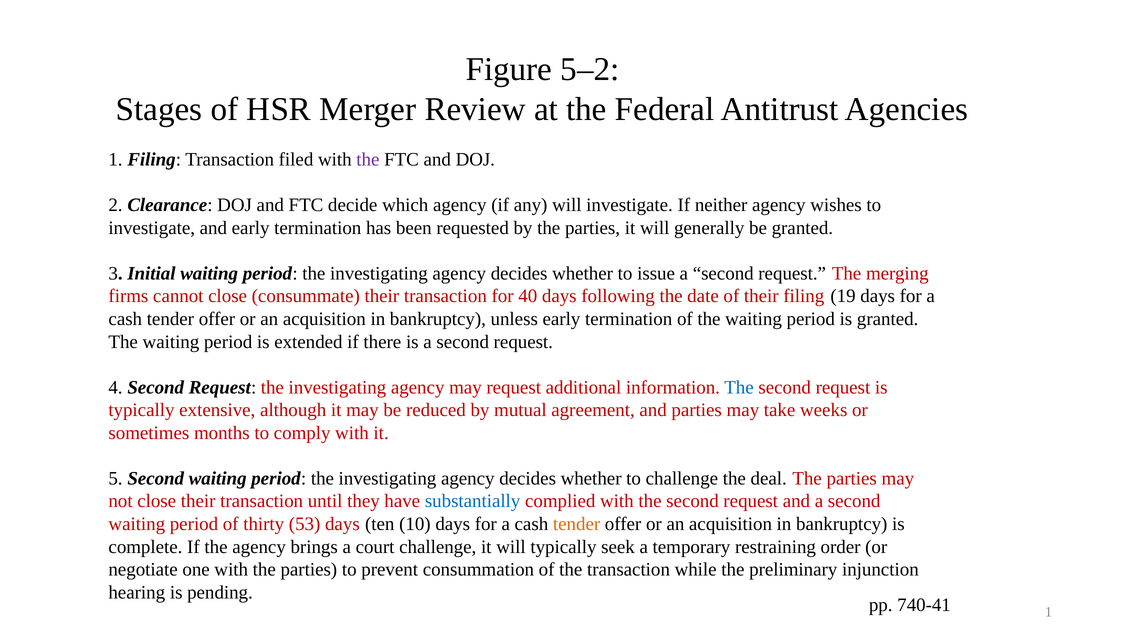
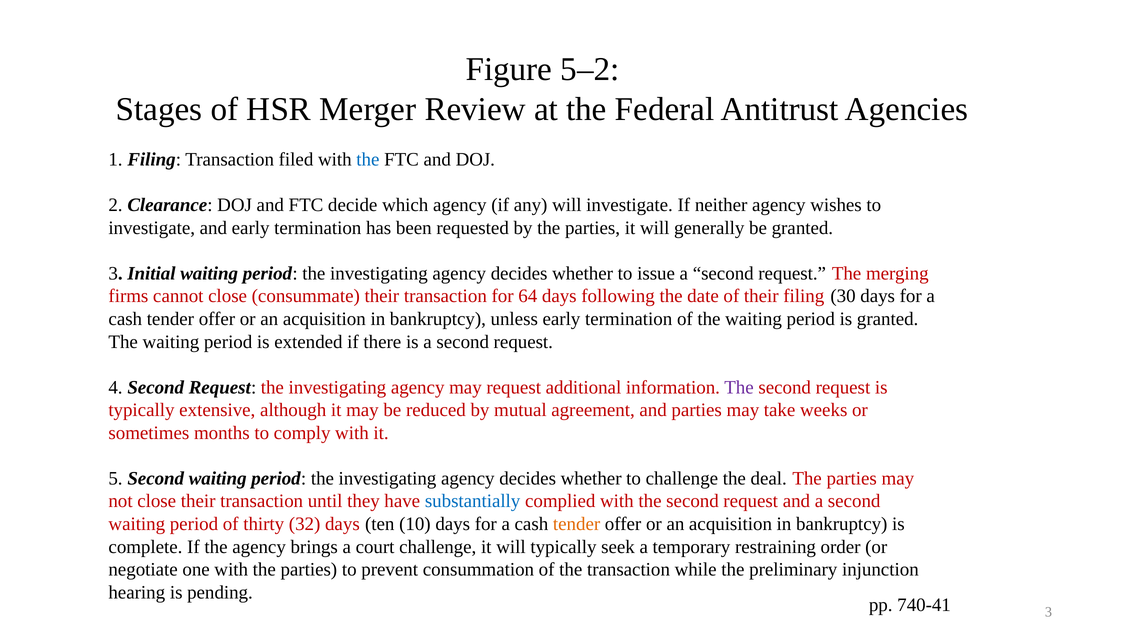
the colour: purple -> blue (368, 159)
40: 40 -> 64 (528, 296)
19: 19 -> 30 (843, 296)
The colour: blue -> purple (739, 387)
53: 53 -> 32 (305, 524)
740-41 1: 1 -> 3 (1049, 612)
